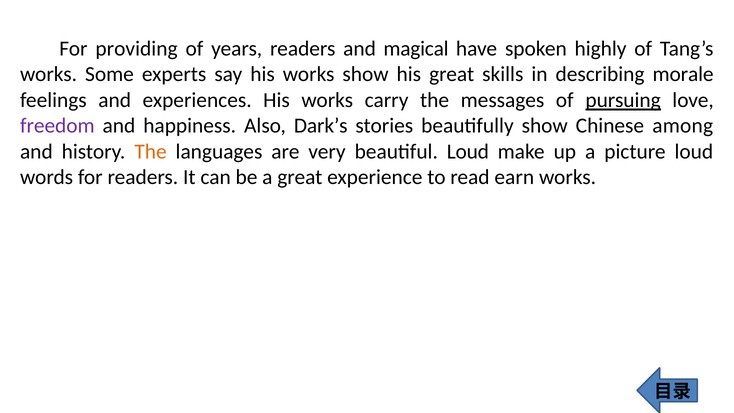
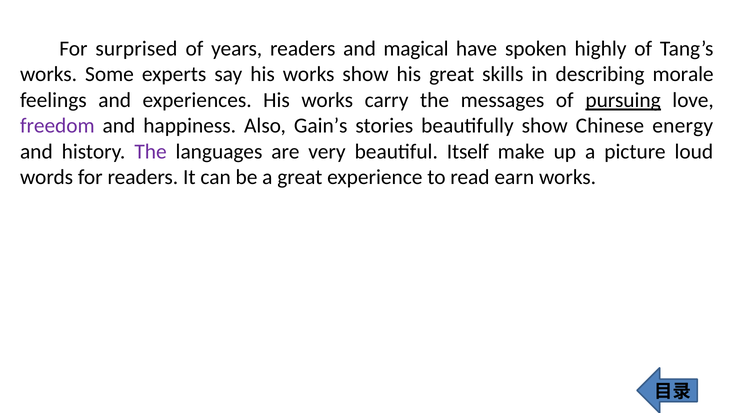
providing: providing -> surprised (136, 49)
Dark’s: Dark’s -> Gain’s (321, 126)
among: among -> energy (683, 126)
The colour: orange -> purple (151, 152)
beautiful Loud: Loud -> Itself (468, 152)
